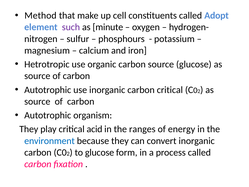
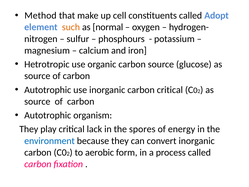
such colour: purple -> orange (71, 27)
minute: minute -> normal (108, 27)
acid: acid -> lack (94, 129)
ranges: ranges -> spores (142, 129)
to glucose: glucose -> aerobic (100, 152)
